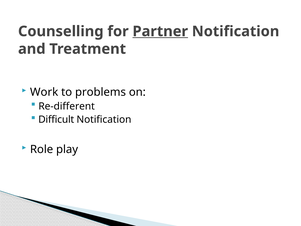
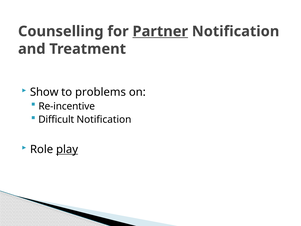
Work: Work -> Show (44, 92)
Re-different: Re-different -> Re-incentive (67, 106)
play underline: none -> present (67, 149)
